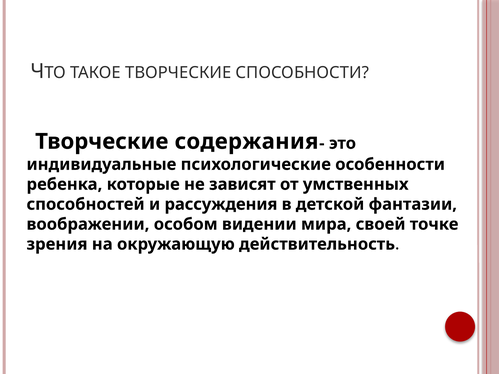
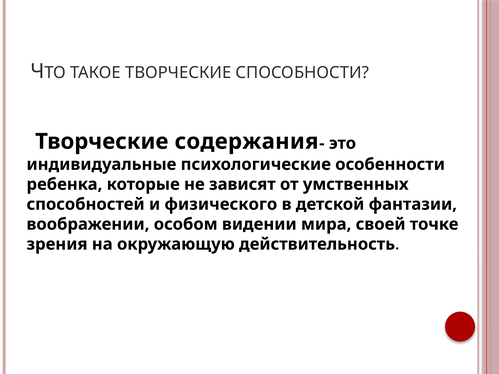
рассуждения: рассуждения -> физического (221, 204)
